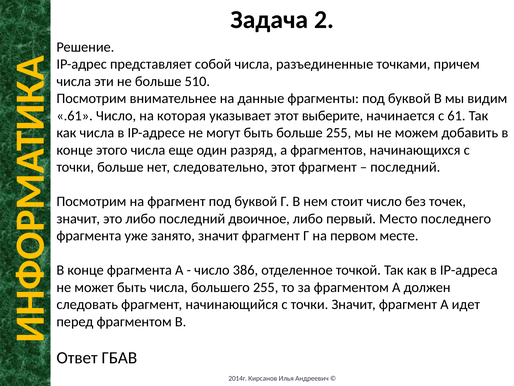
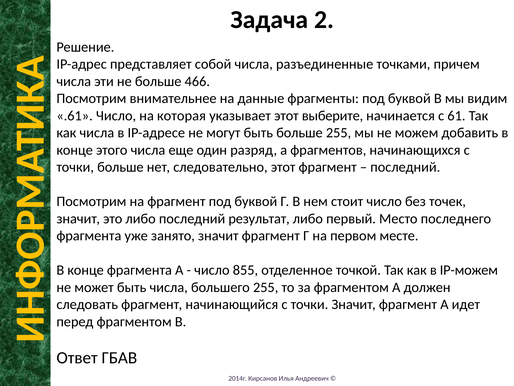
510: 510 -> 466 (197, 81)
двоичное: двоичное -> результат (259, 218)
386: 386 -> 855 (245, 270)
IP-адреса: IP-адреса -> IP-можем (469, 270)
